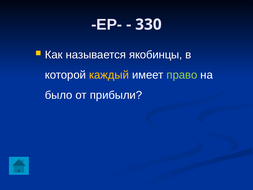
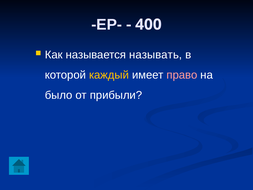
330: 330 -> 400 (148, 24)
якобинцы: якобинцы -> называть (156, 55)
право colour: light green -> pink (182, 75)
